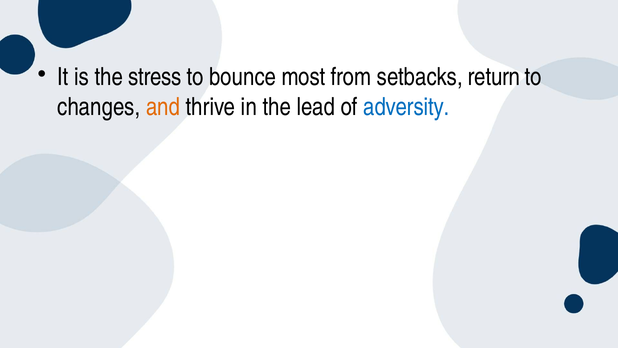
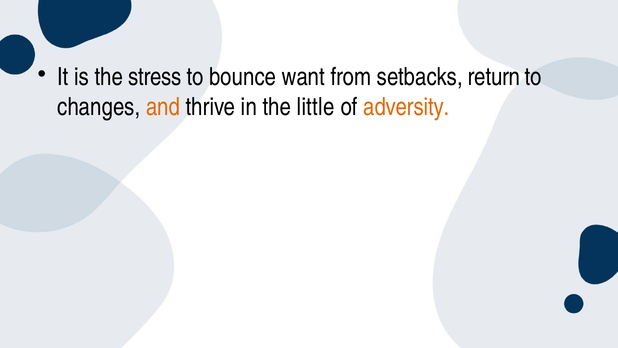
most: most -> want (303, 77)
lead: lead -> little (316, 107)
adversity colour: blue -> orange (406, 107)
